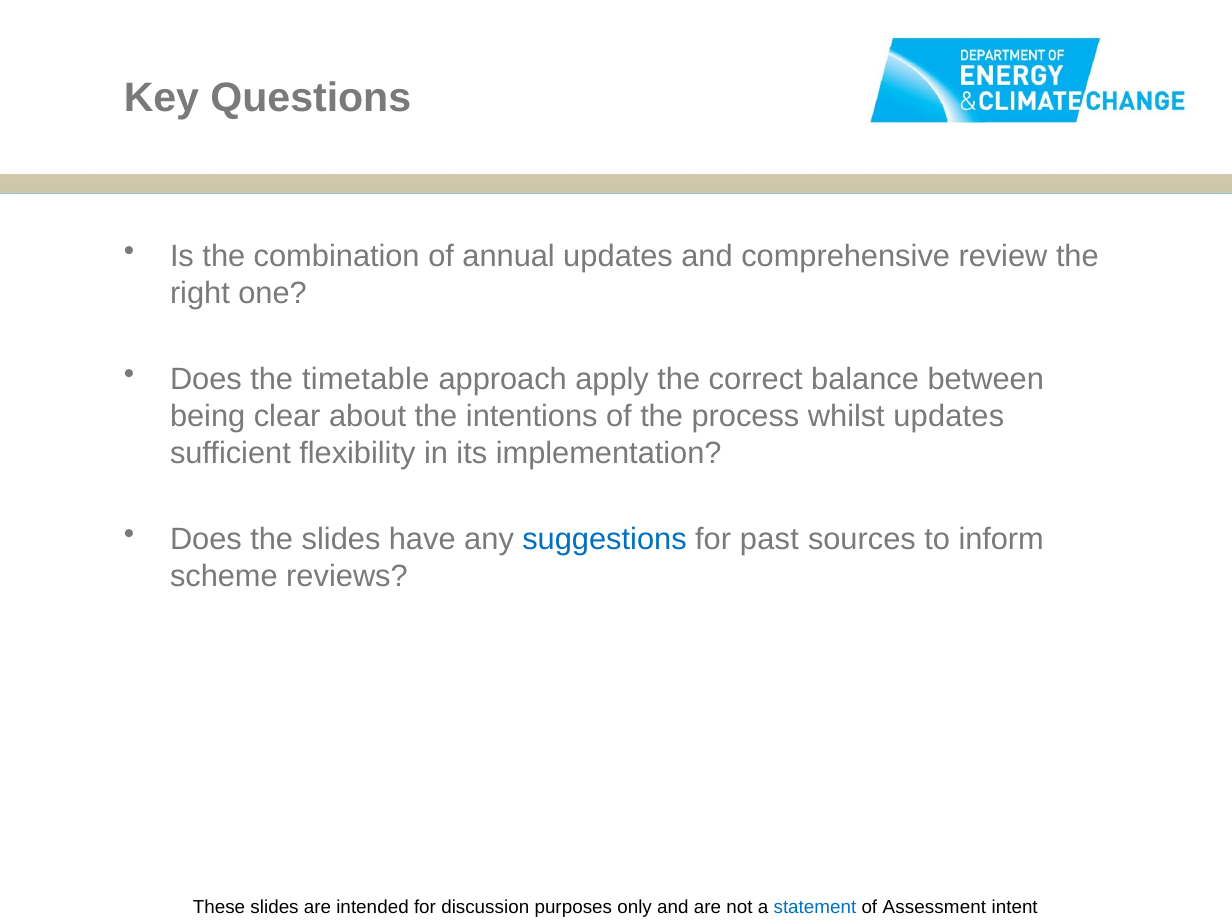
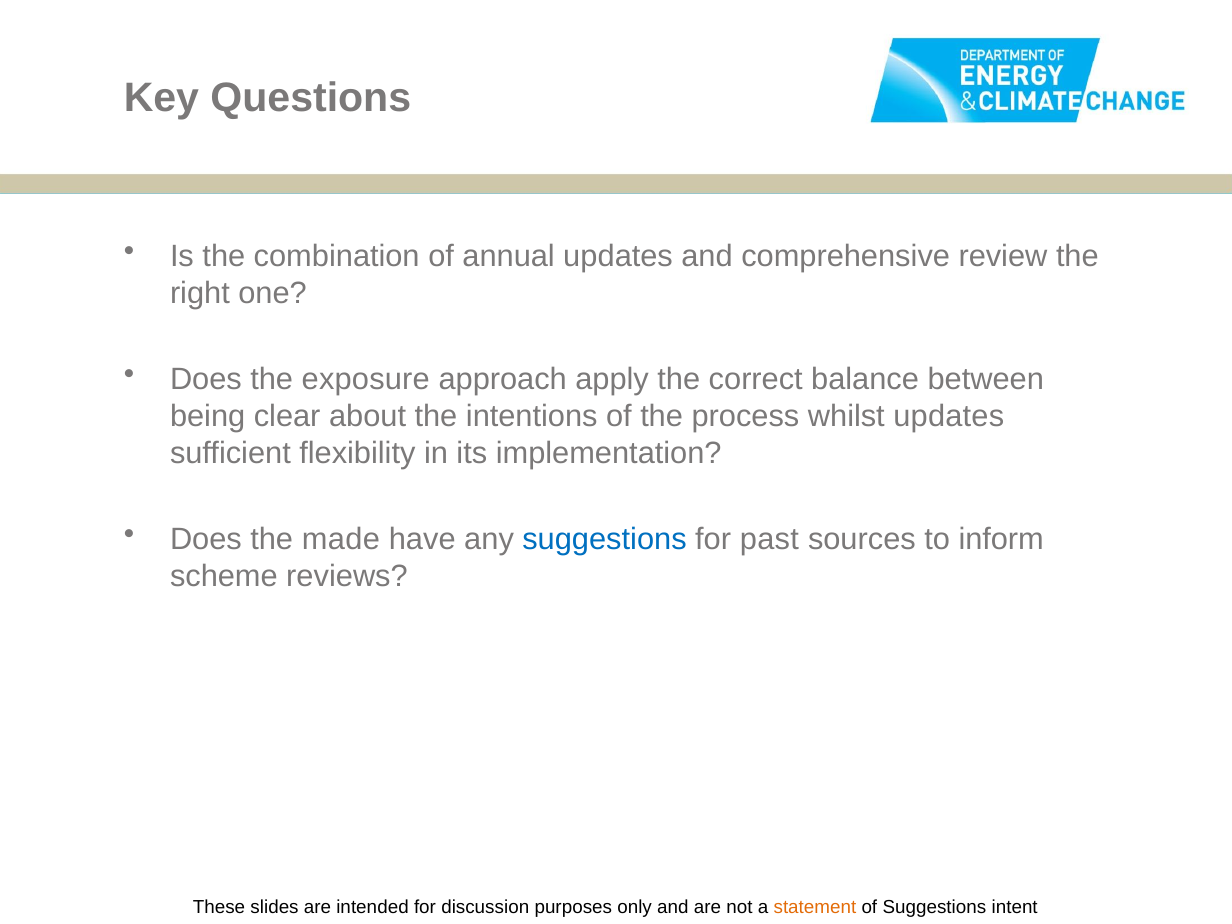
timetable: timetable -> exposure (366, 379)
the slides: slides -> made (341, 539)
statement colour: blue -> orange (815, 907)
of Assessment: Assessment -> Suggestions (934, 907)
